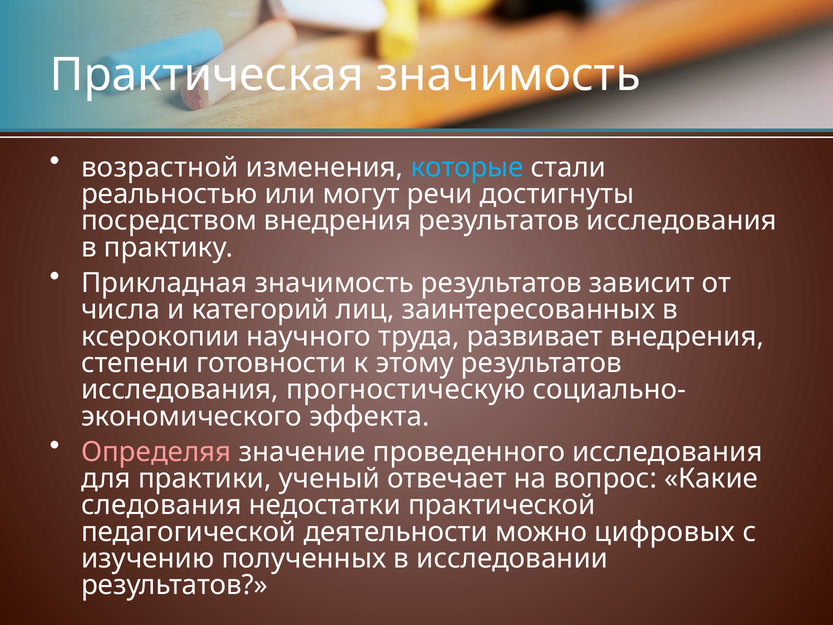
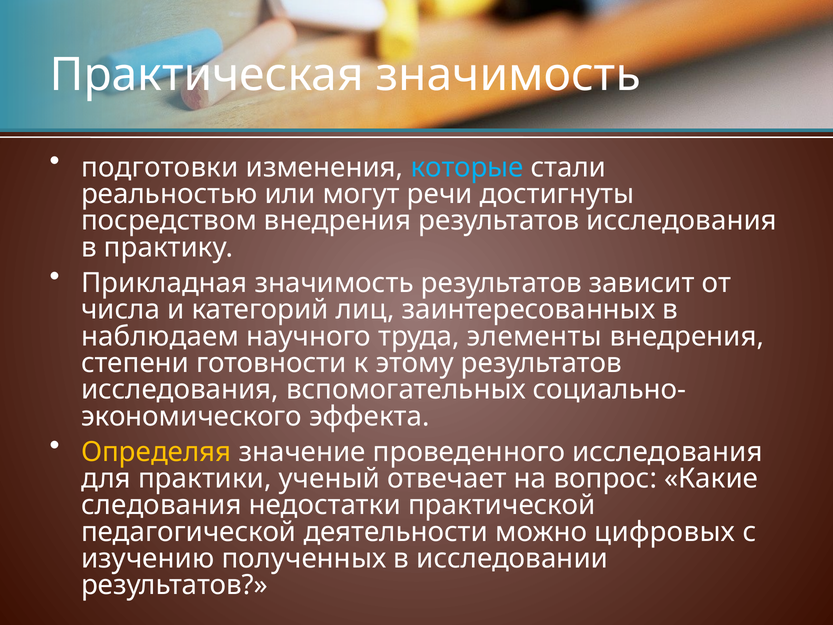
возрастной: возрастной -> подготовки (160, 167)
ксерокопии: ксерокопии -> наблюдаем (160, 336)
развивает: развивает -> элементы (534, 336)
прогностическую: прогностическую -> вспомогательных (406, 390)
Определяя colour: pink -> yellow (156, 452)
